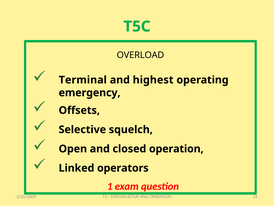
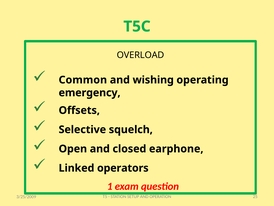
Terminal: Terminal -> Common (83, 80)
highest: highest -> wishing (153, 80)
closed operation: operation -> earphone (176, 148)
